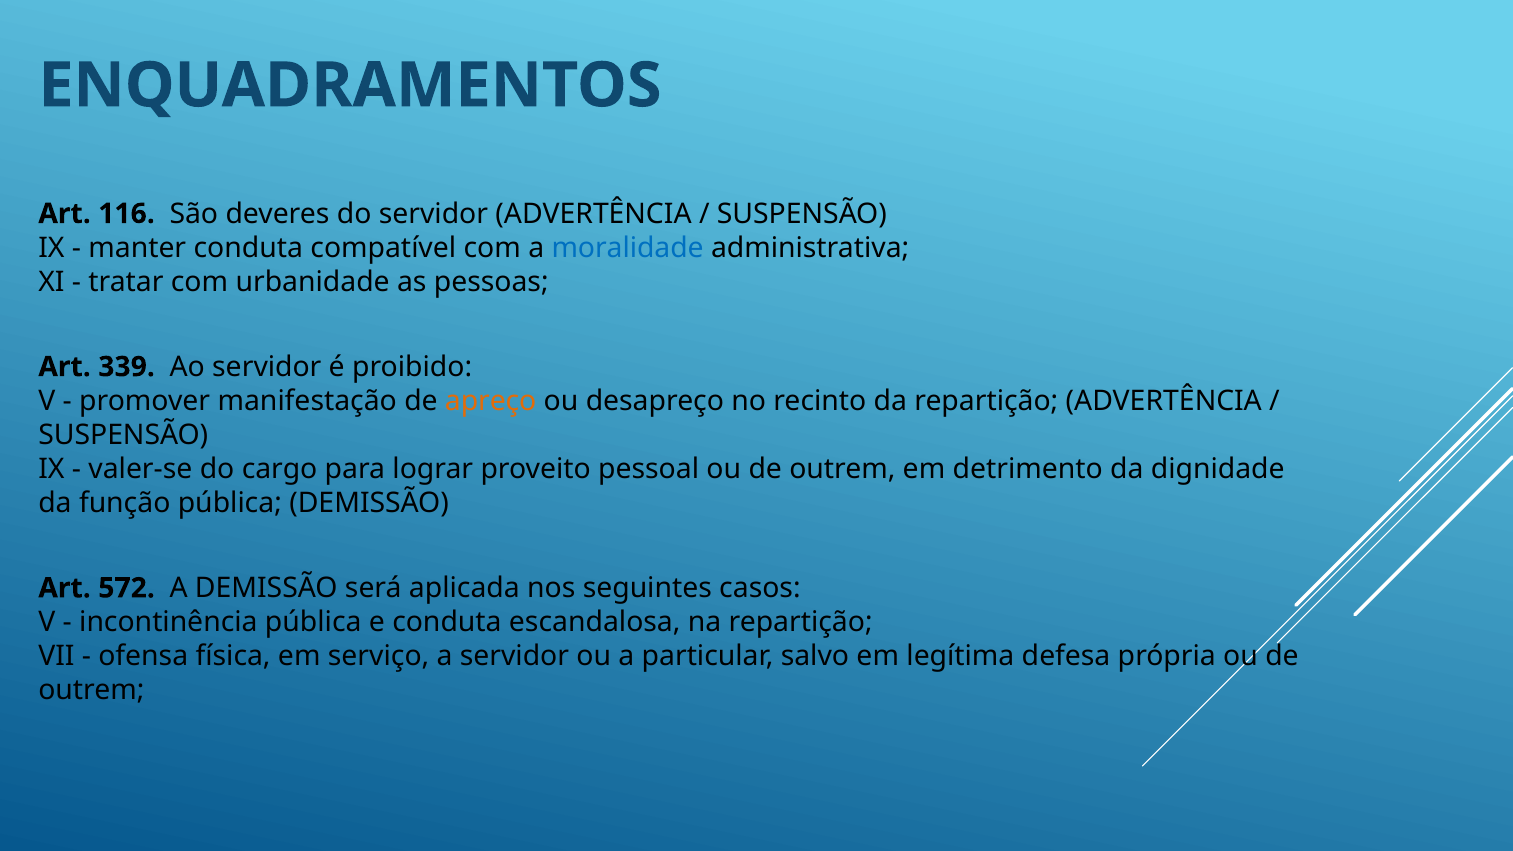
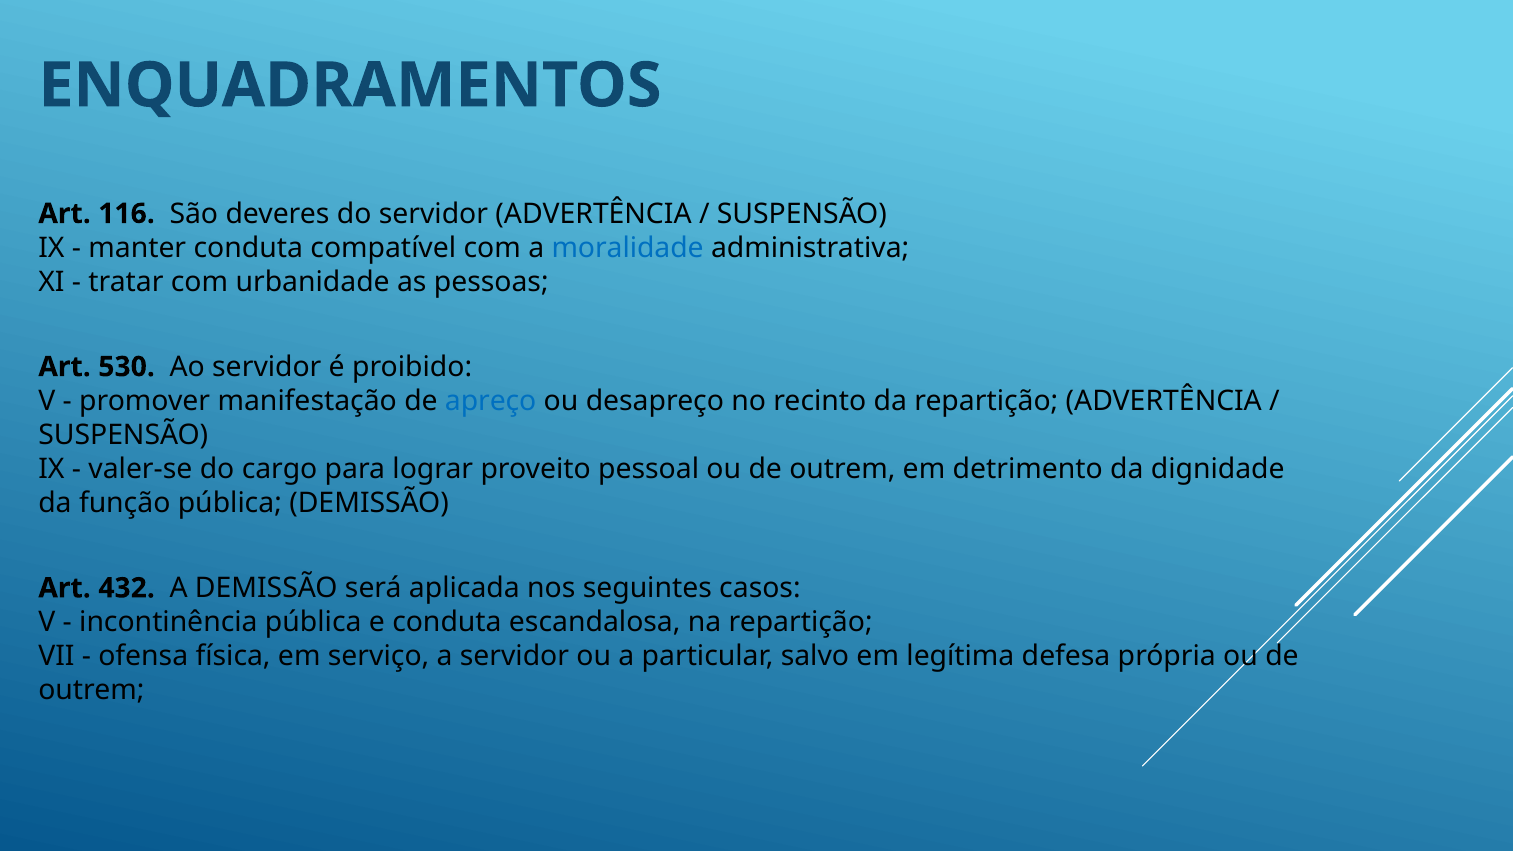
339: 339 -> 530 (127, 367)
apreço colour: orange -> blue (491, 401)
572: 572 -> 432 (127, 588)
